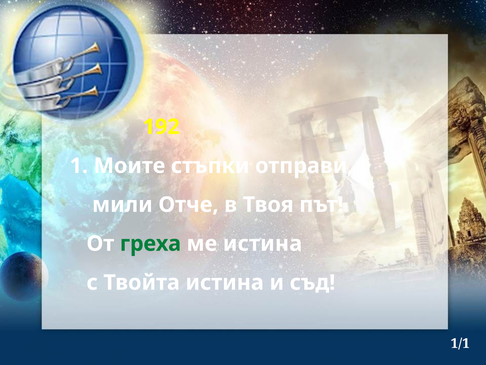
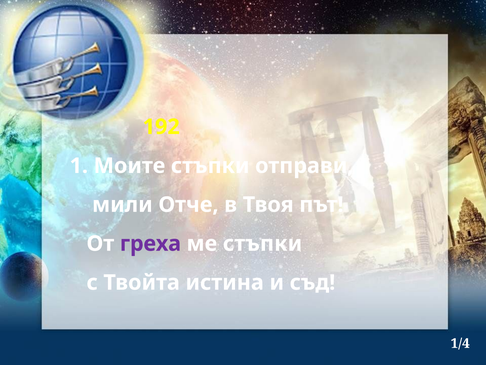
греха colour: green -> purple (150, 243)
ме истина: истина -> стъпки (263, 243)
1/1: 1/1 -> 1/4 (460, 343)
